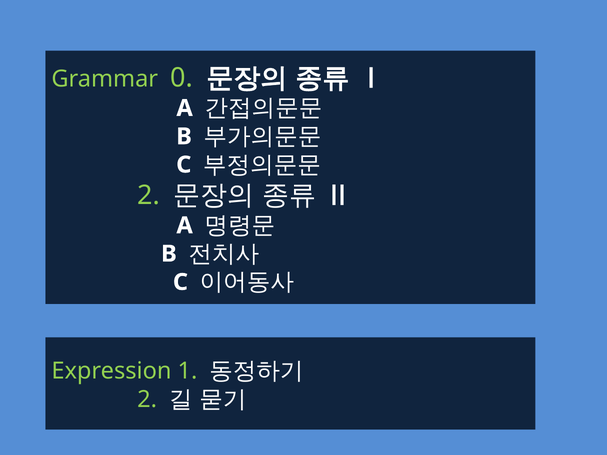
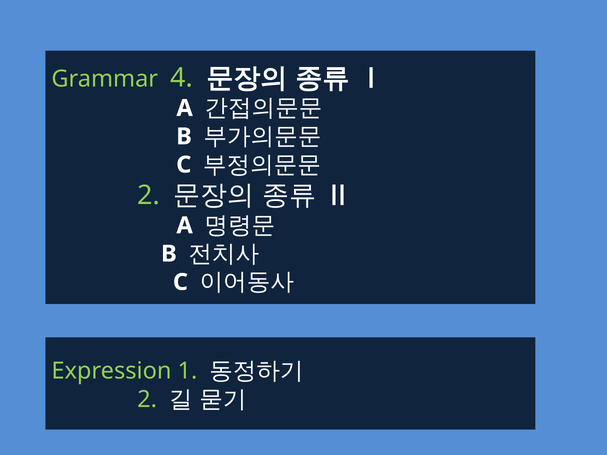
0: 0 -> 4 (182, 78)
